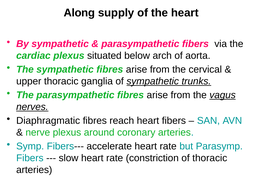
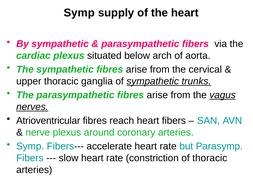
Along: Along -> Symp (79, 13)
Diaphragmatic: Diaphragmatic -> Atrioventricular (48, 120)
